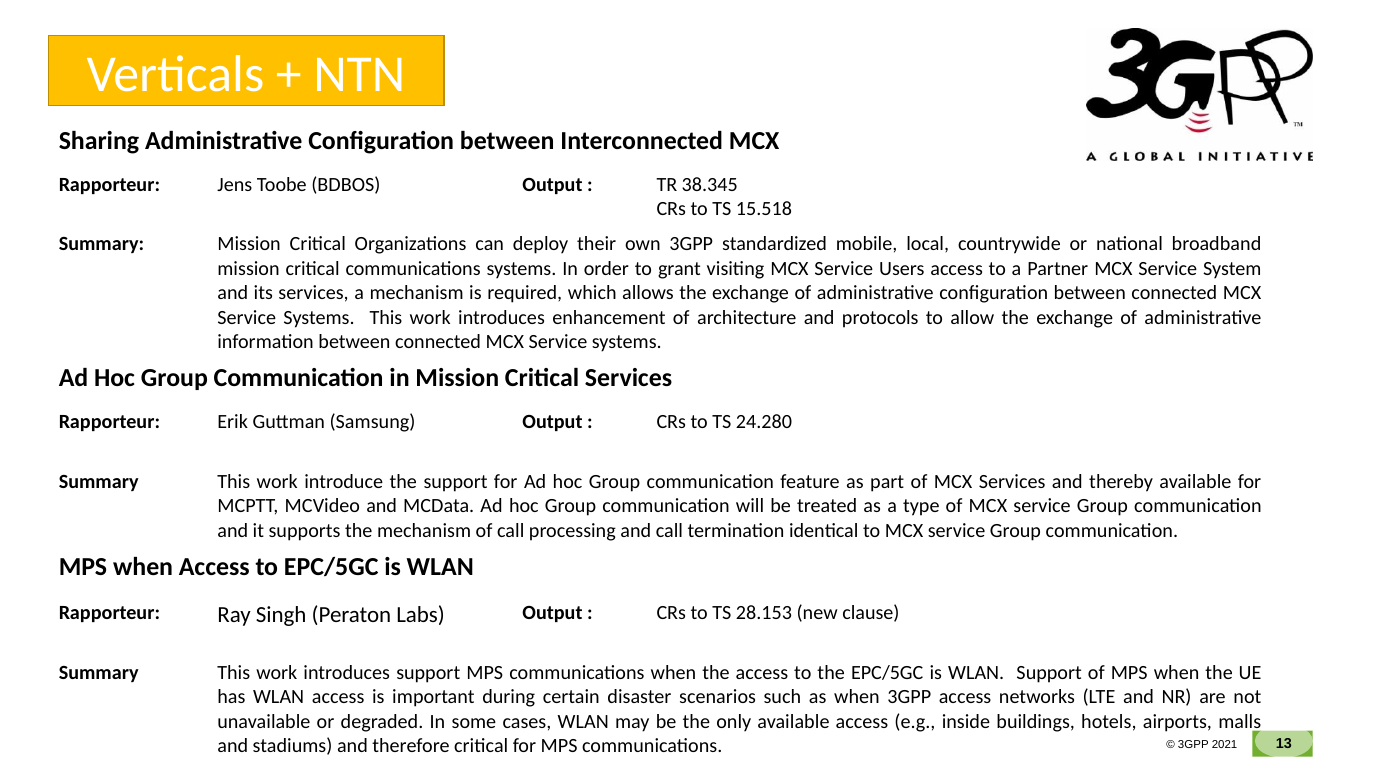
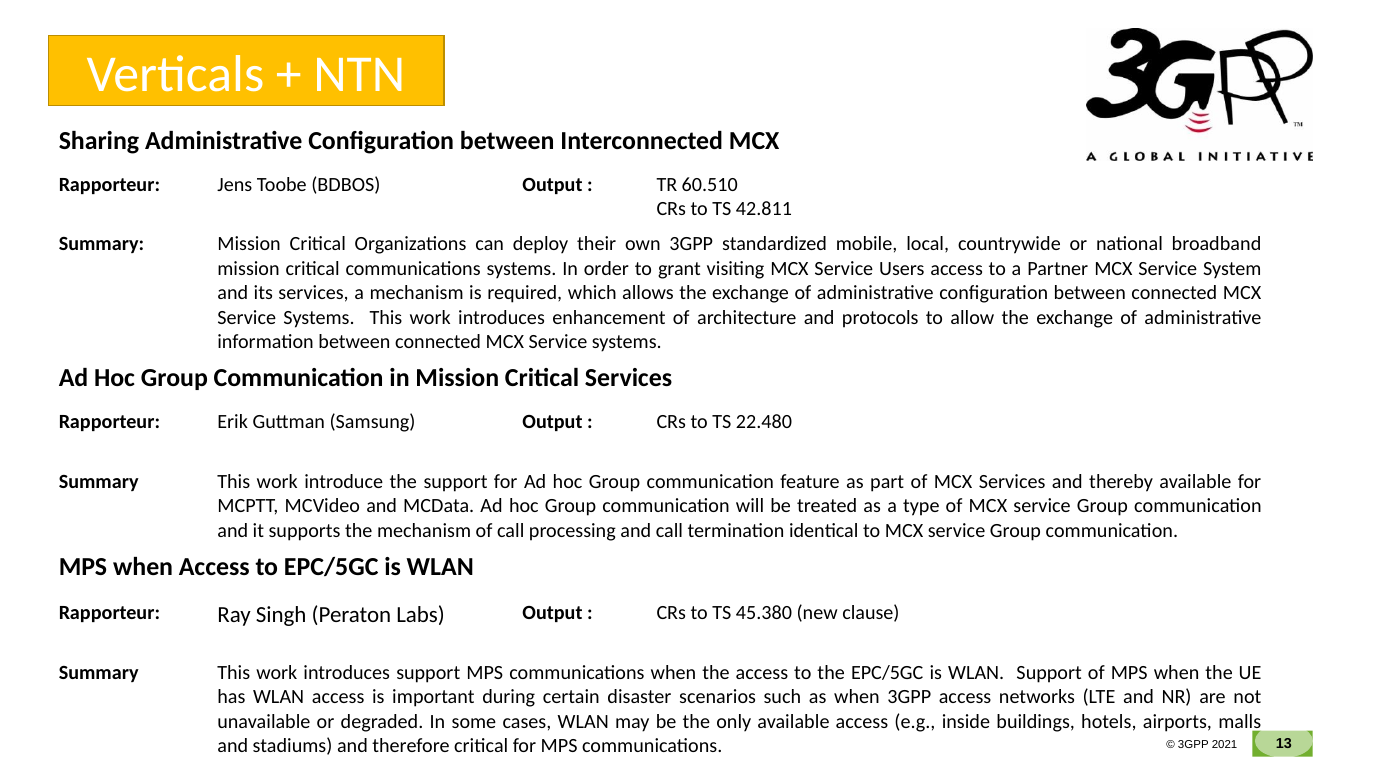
38.345: 38.345 -> 60.510 (710, 184)
15.518: 15.518 -> 42.811 (764, 209)
24.280: 24.280 -> 22.480 (764, 422)
28.153: 28.153 -> 45.380 (764, 612)
